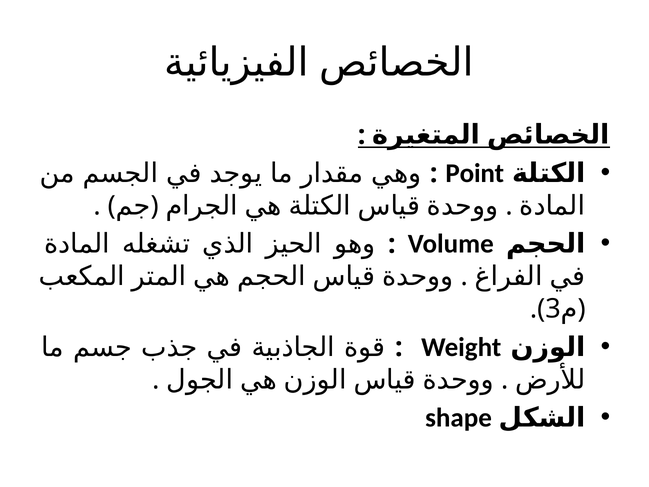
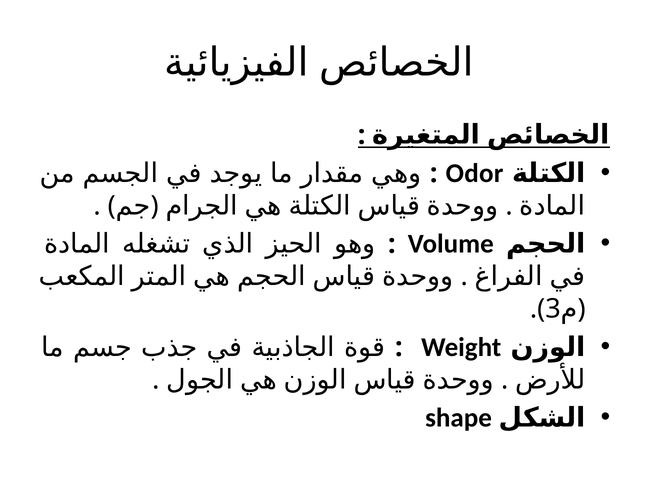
Point: Point -> Odor (475, 173)
